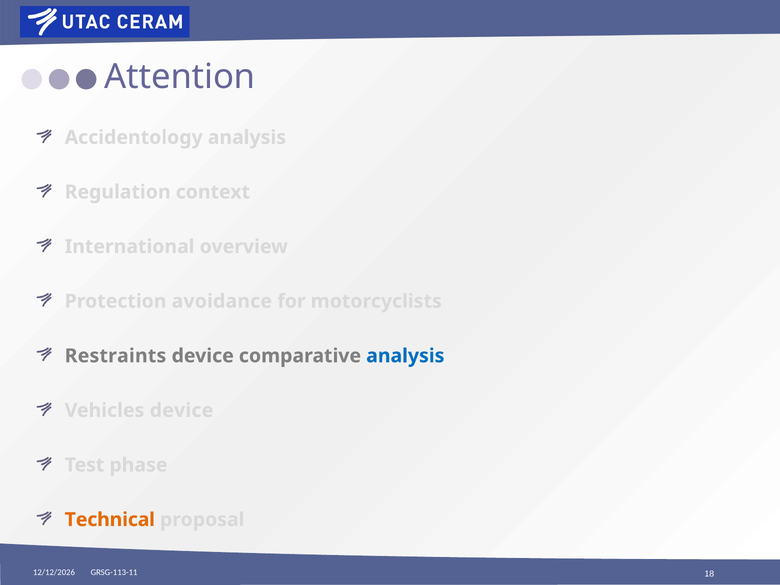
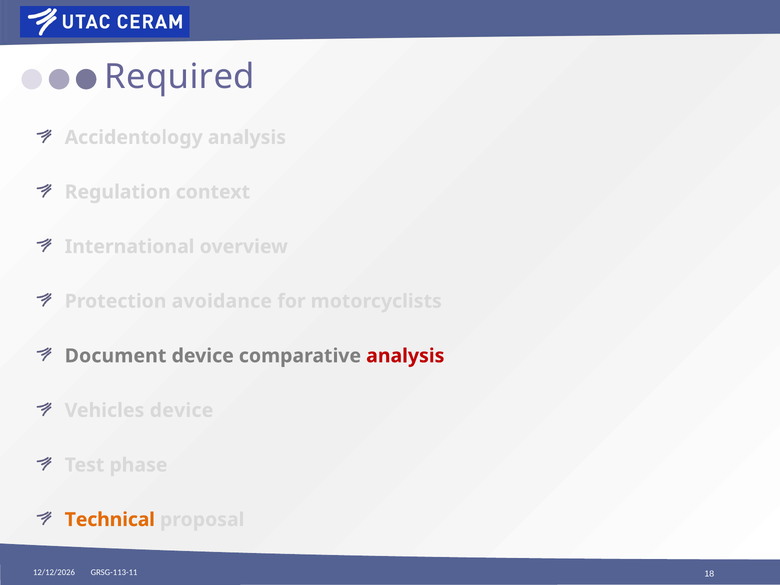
Attention: Attention -> Required (180, 77)
Restraints: Restraints -> Document (116, 356)
analysis colour: blue -> red (405, 356)
